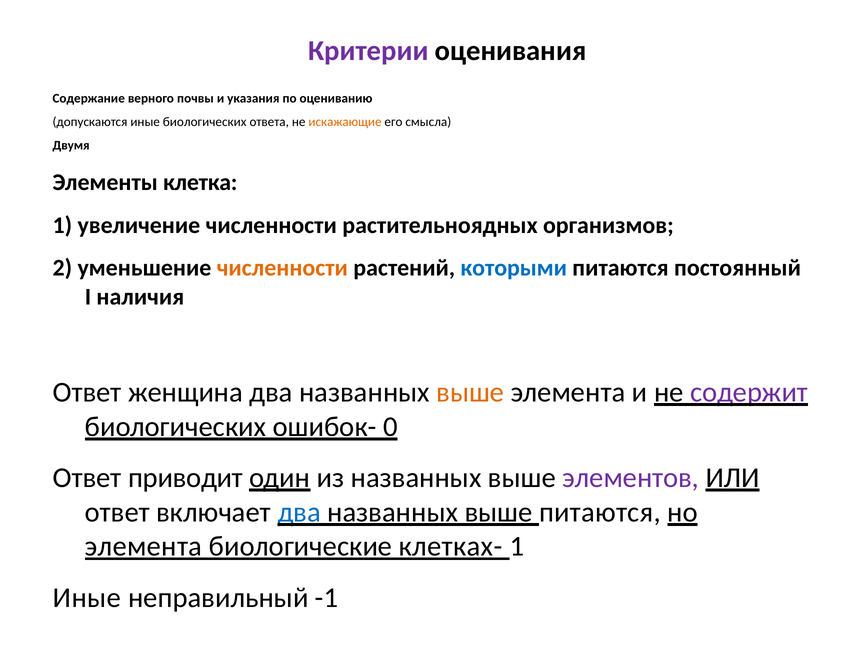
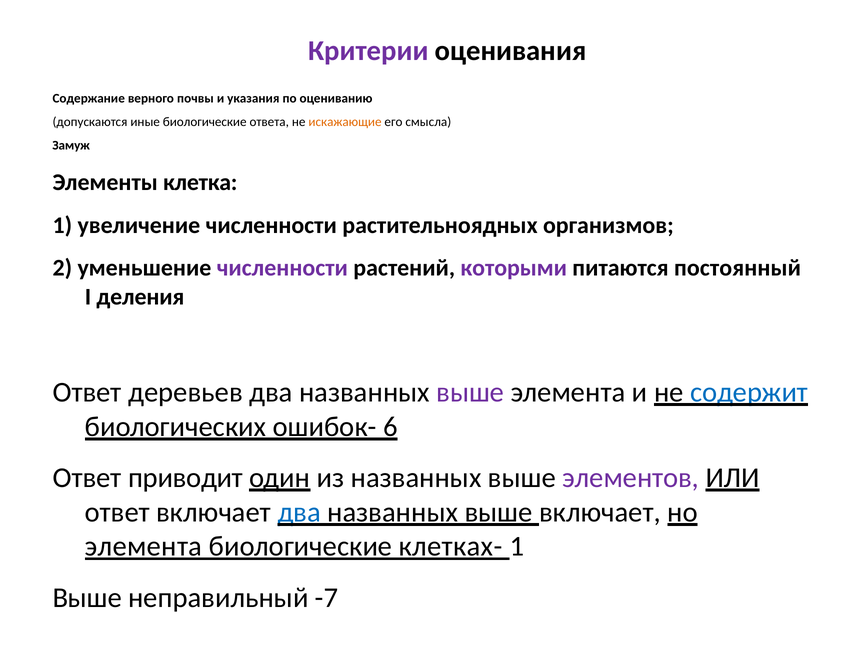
иные биологических: биологических -> биологические (205, 122)
Двумя: Двумя -> Замуж (71, 145)
численности colour: orange -> purple (282, 268)
которыми colour: blue -> purple (514, 268)
наличия: наличия -> деления (140, 297)
женщина: женщина -> деревьев (185, 392)
выше colour: orange -> purple (470, 392)
содержит colour: purple -> blue (749, 392)
0: 0 -> 6 (390, 427)
выше питаются: питаются -> включает (600, 512)
Иные: Иные -> Выше (87, 598)
-1: -1 -> -7 (327, 598)
